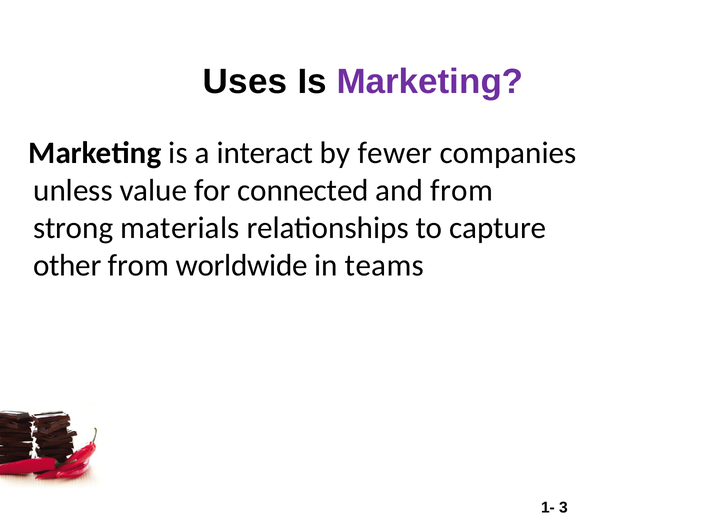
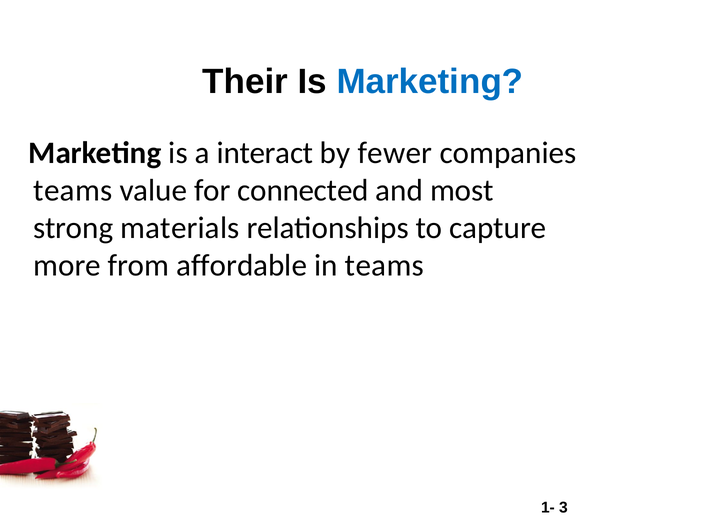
Uses: Uses -> Their (245, 82)
Marketing colour: purple -> blue (430, 82)
unless: unless -> teams (73, 190)
and from: from -> most (462, 190)
other: other -> more (67, 265)
worldwide: worldwide -> affordable (242, 265)
